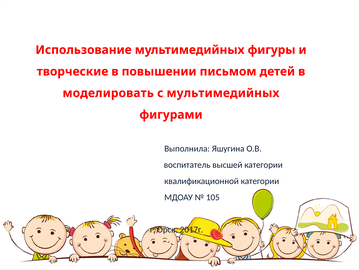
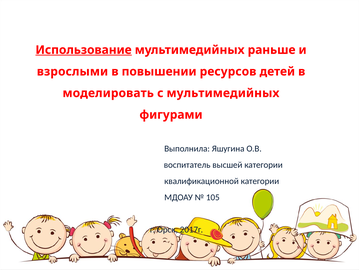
Использование underline: none -> present (84, 50)
фигуры: фигуры -> раньше (272, 50)
творческие: творческие -> взрослыми (72, 71)
письмом: письмом -> ресурсов (228, 71)
